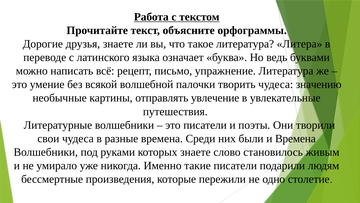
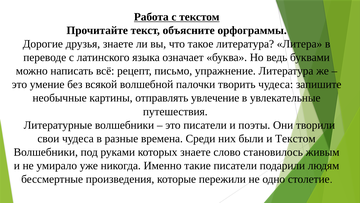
значению: значению -> запишите (319, 84)
и Времена: Времена -> Текстом (295, 138)
